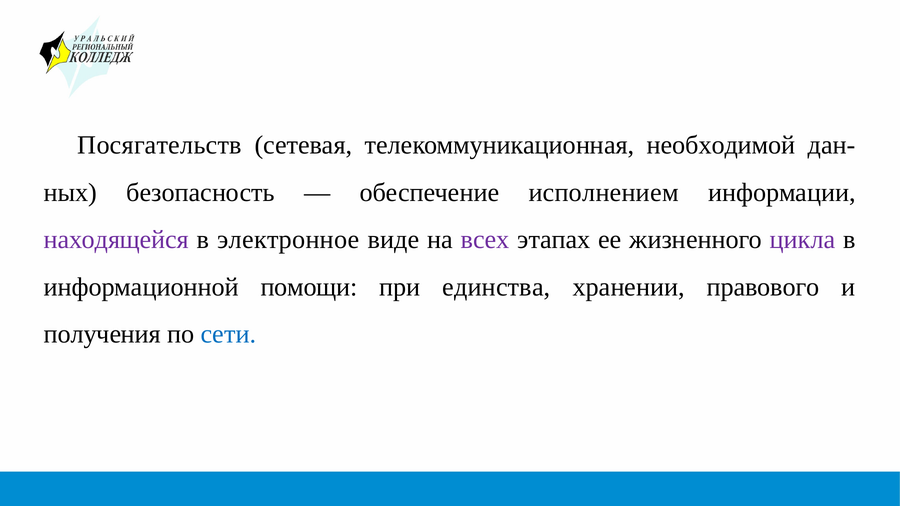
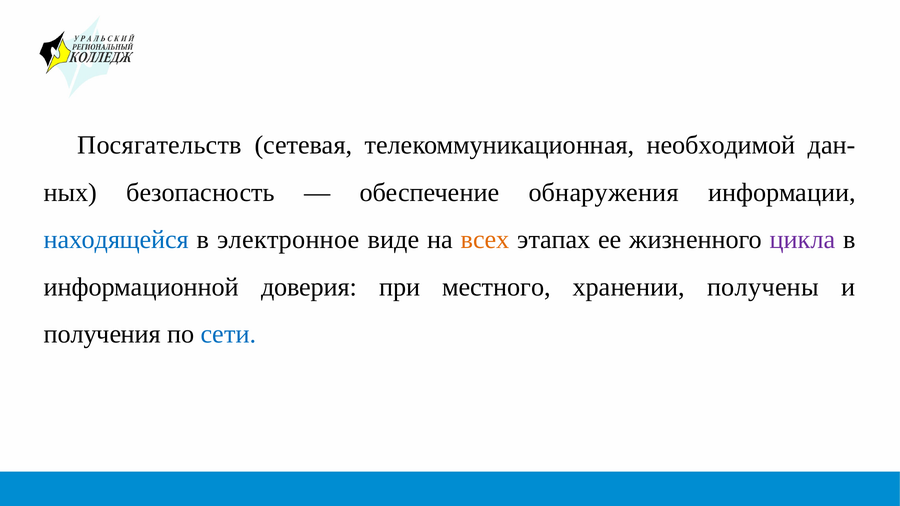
исполнением: исполнением -> обнаружения (604, 192)
находящейся colour: purple -> blue (116, 240)
всех colour: purple -> orange (485, 240)
помощи: помощи -> доверия (309, 287)
единства: единства -> местного (497, 287)
правового: правового -> получены (763, 287)
